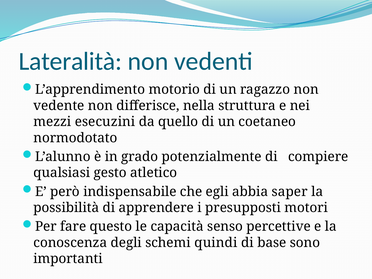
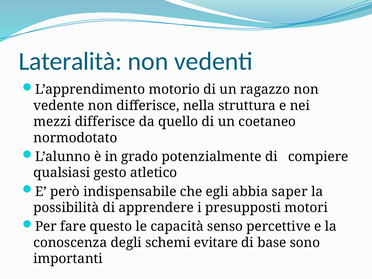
mezzi esecuzini: esecuzini -> differisce (105, 122)
quindi: quindi -> evitare (216, 243)
